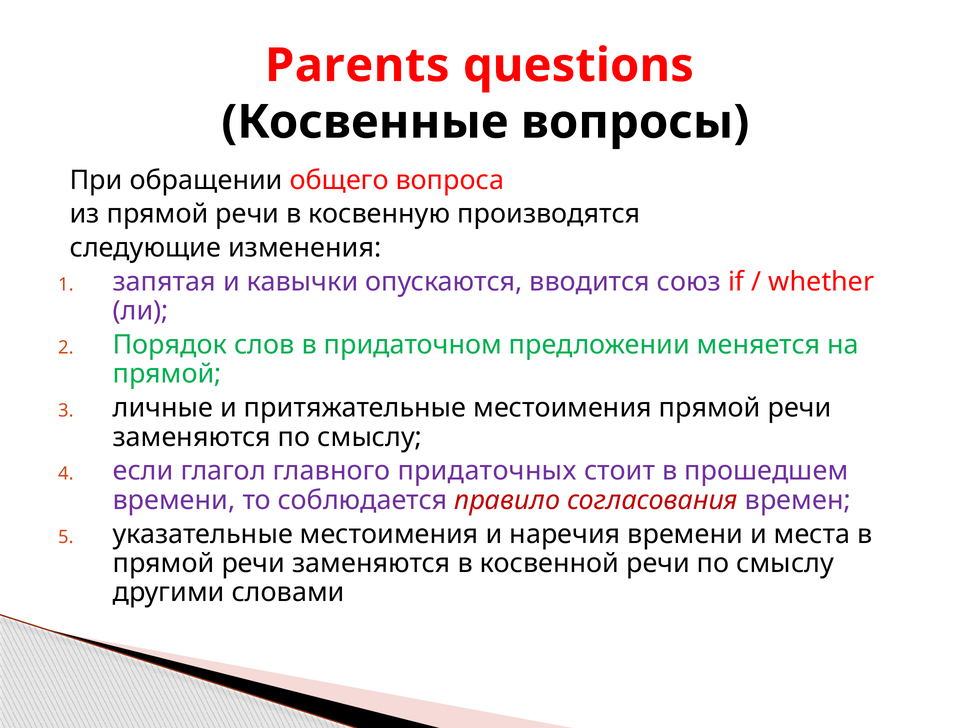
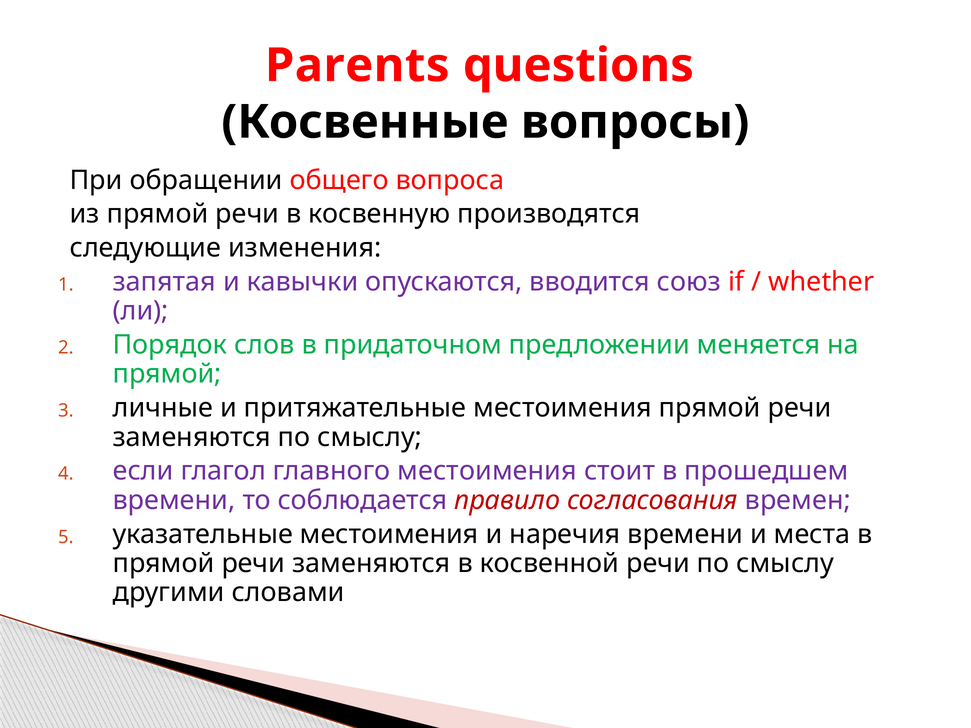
главного придаточных: придаточных -> местоимения (487, 471)
